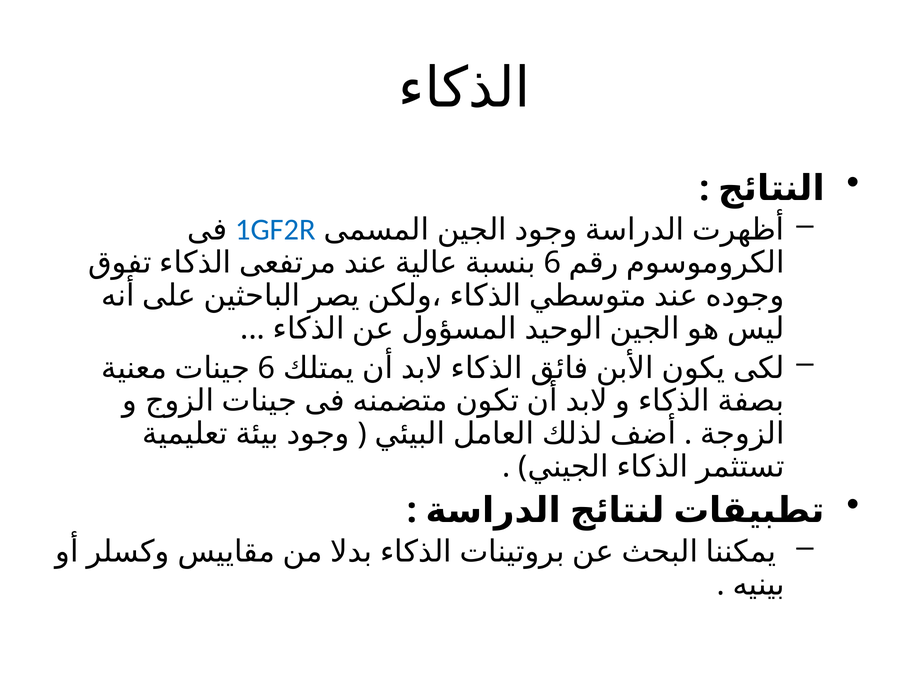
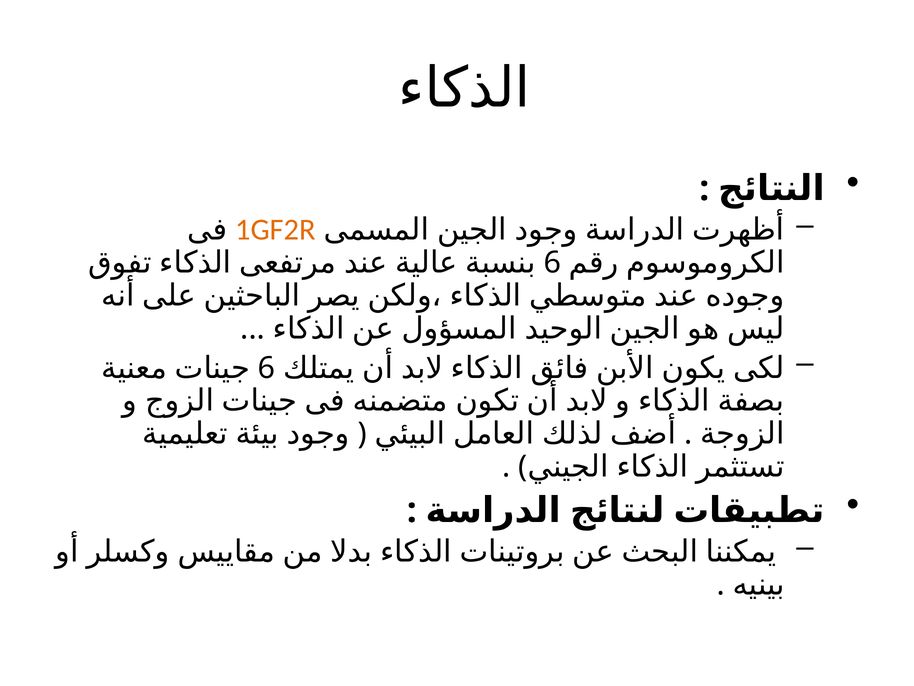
1GF2R colour: blue -> orange (275, 230)
